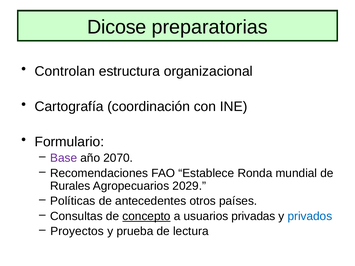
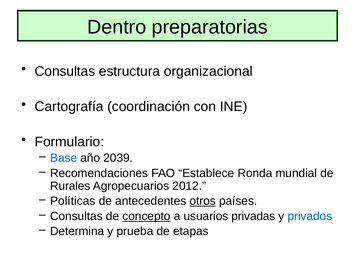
Dicose: Dicose -> Dentro (117, 27)
Controlan: Controlan -> Consultas (65, 71)
Base colour: purple -> blue (64, 158)
2070: 2070 -> 2039 (118, 158)
2029: 2029 -> 2012 (189, 186)
otros underline: none -> present (203, 201)
Proyectos: Proyectos -> Determina (77, 232)
lectura: lectura -> etapas (191, 232)
